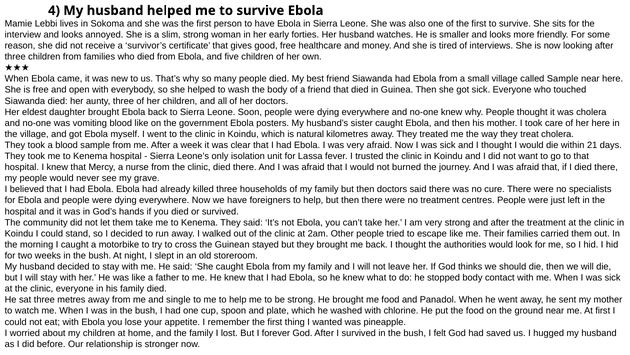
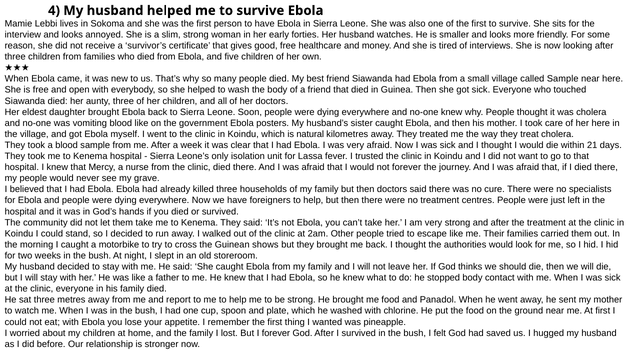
not burned: burned -> forever (407, 167)
stayed: stayed -> shows (265, 244)
single: single -> report (178, 299)
